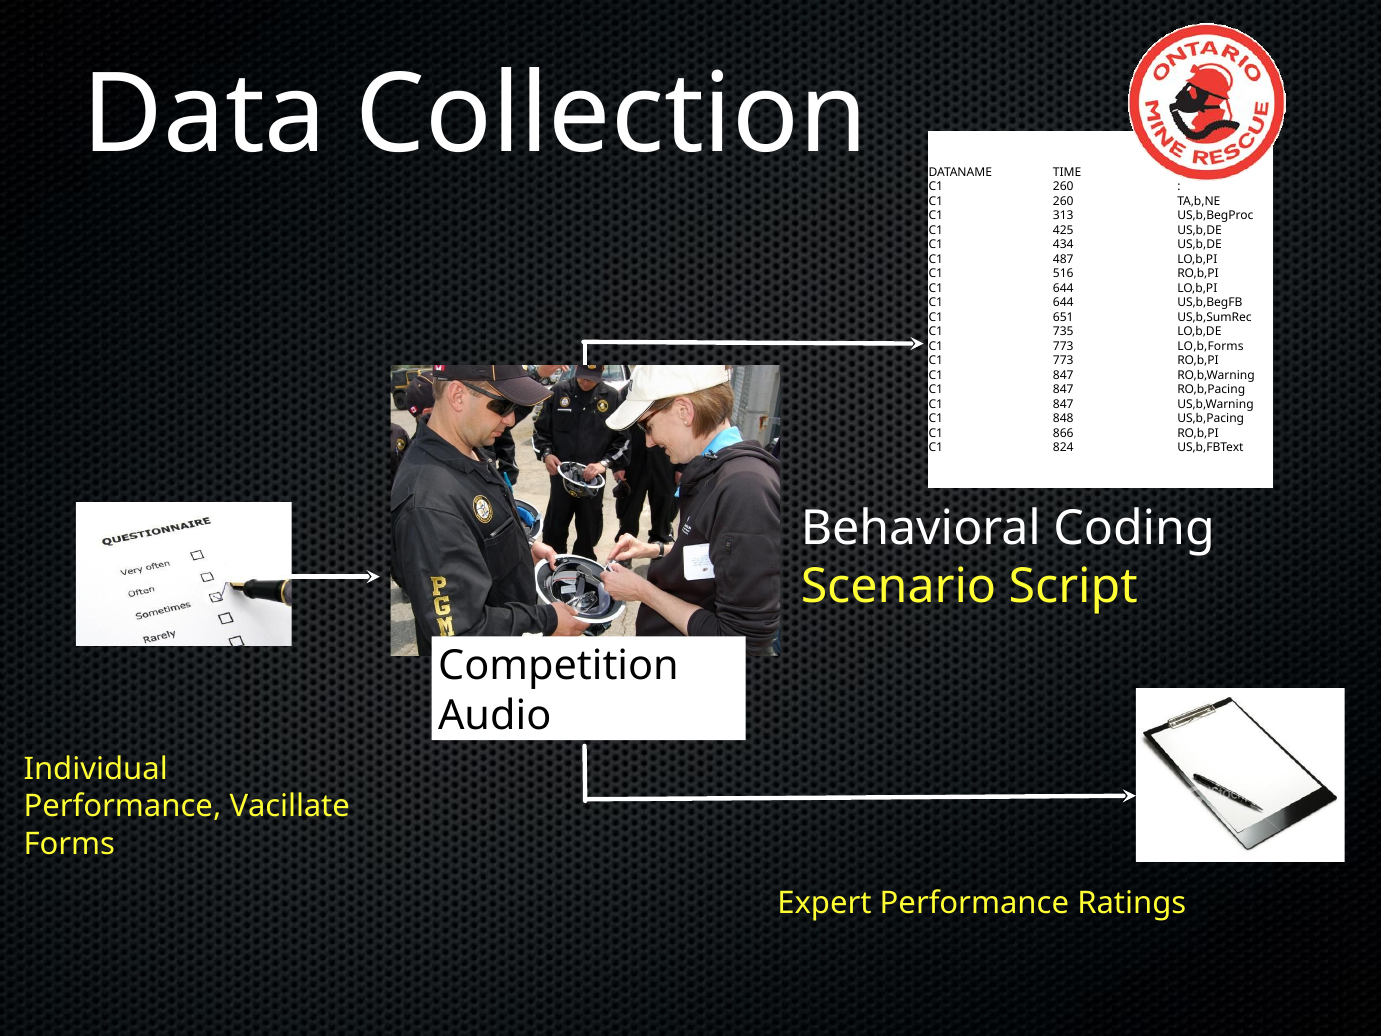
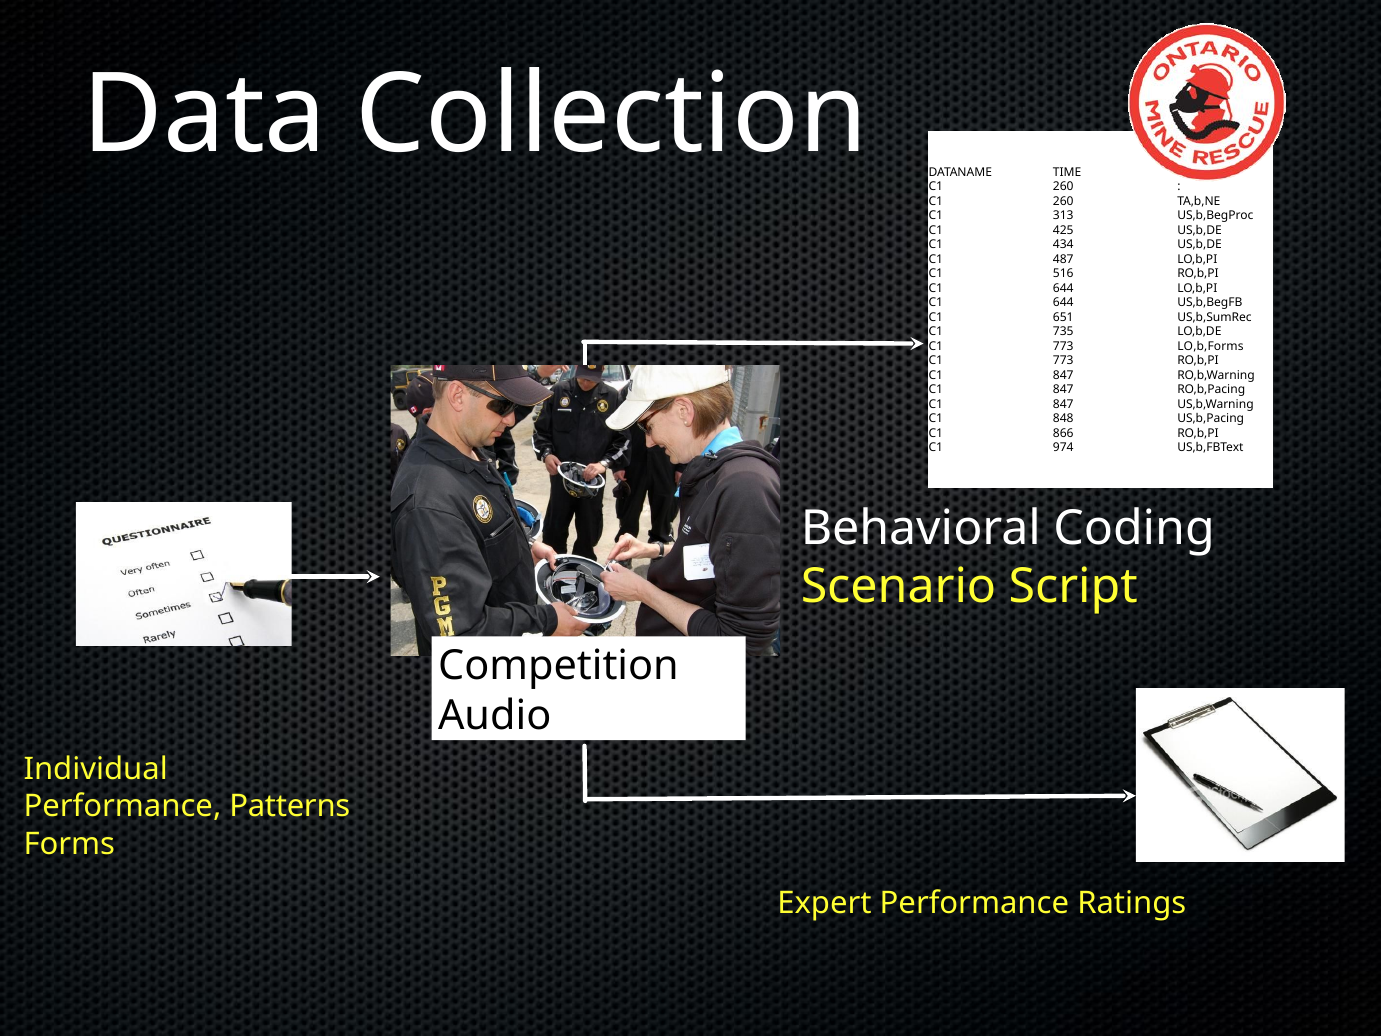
824: 824 -> 974 (1063, 448)
Vacillate: Vacillate -> Patterns (290, 806)
